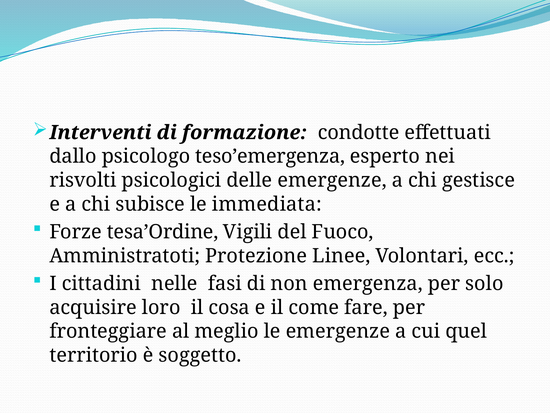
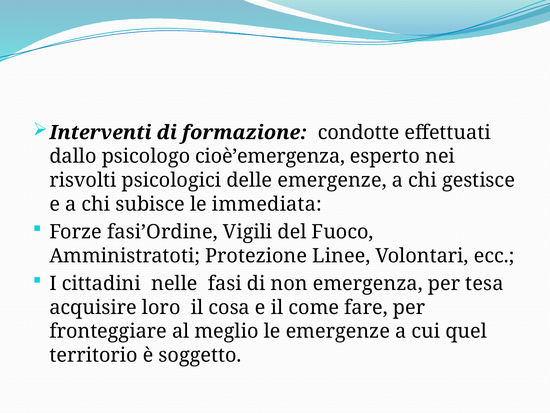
teso’emergenza: teso’emergenza -> cioè’emergenza (270, 156)
tesa’Ordine: tesa’Ordine -> fasi’Ordine (162, 232)
solo: solo -> tesa (484, 283)
